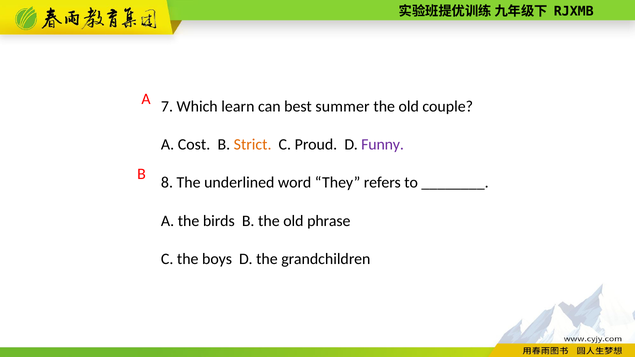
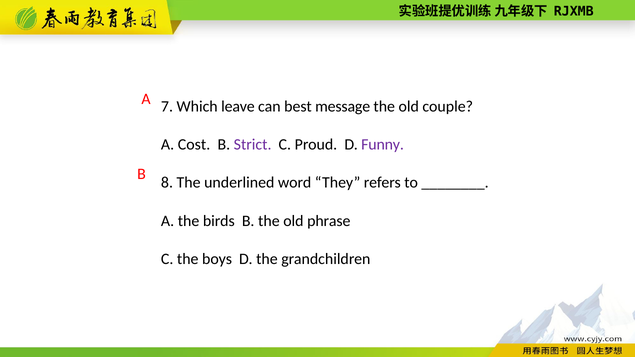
learn: learn -> leave (238, 107)
summer: summer -> message (343, 107)
Strict colour: orange -> purple (253, 145)
